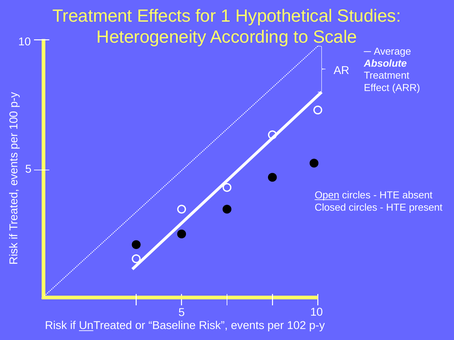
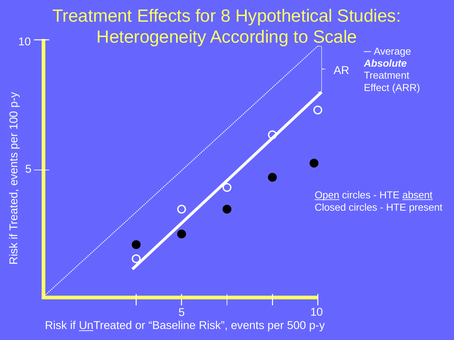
for 1: 1 -> 8 (226, 16)
absent underline: none -> present (417, 196)
102: 102 -> 500 (297, 326)
